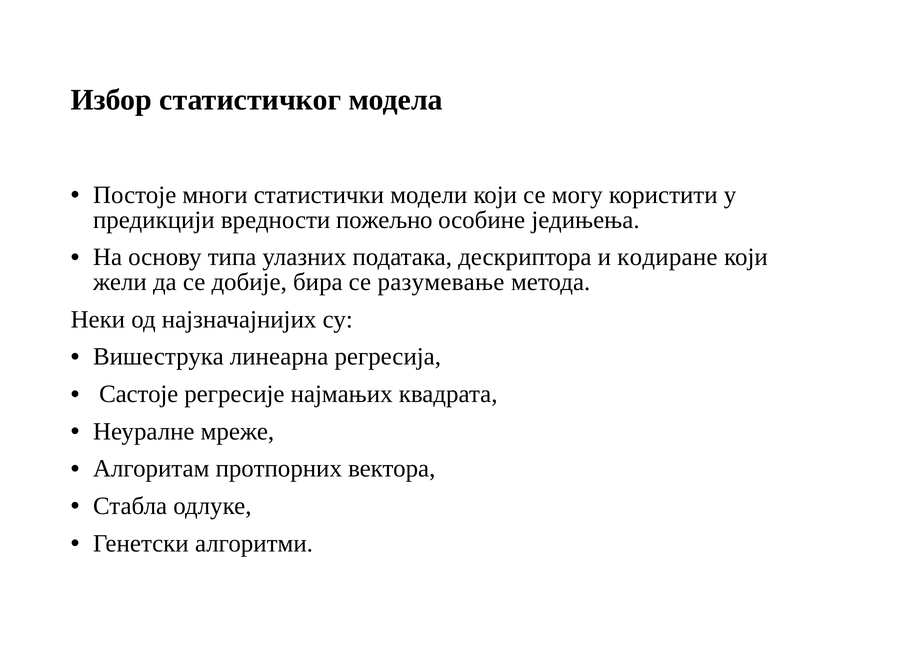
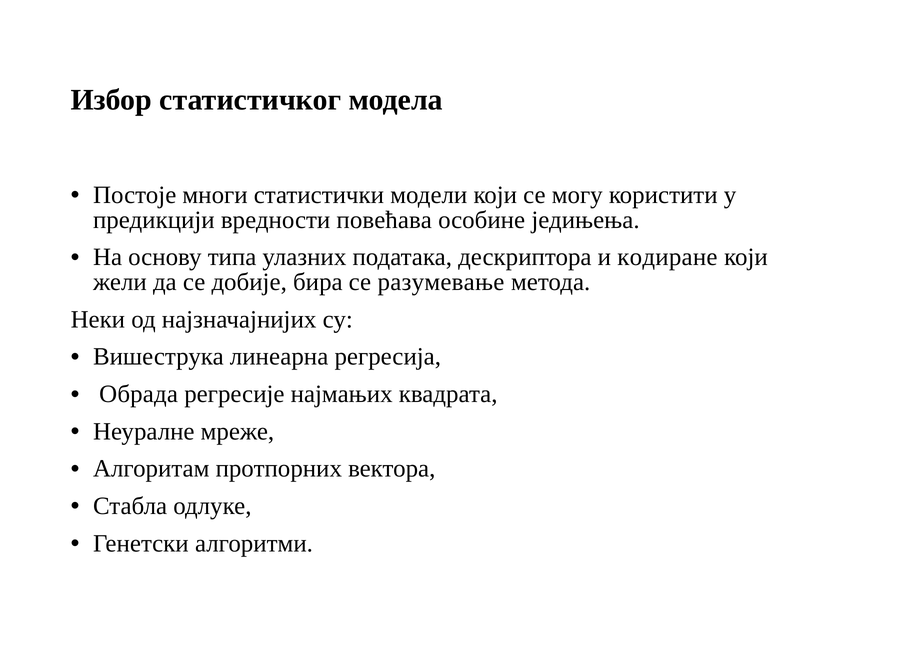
пожељно: пожељно -> повећава (384, 220)
Састоје: Састоје -> Обрада (139, 395)
